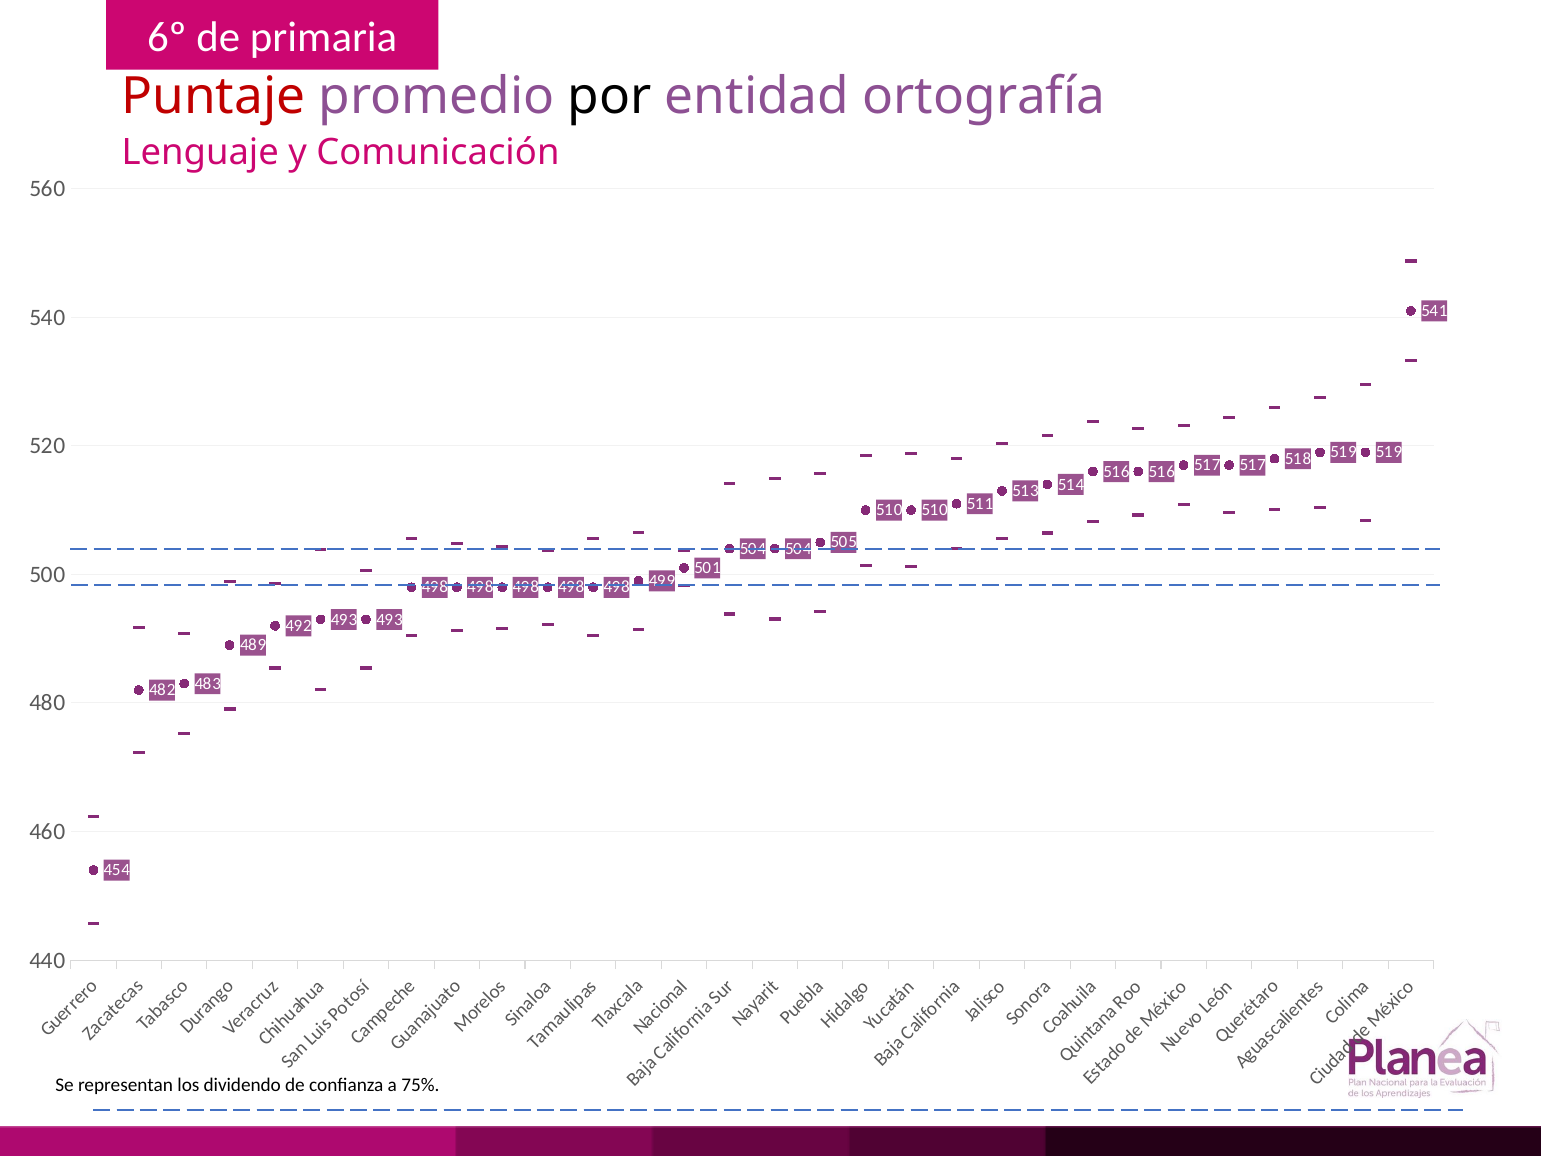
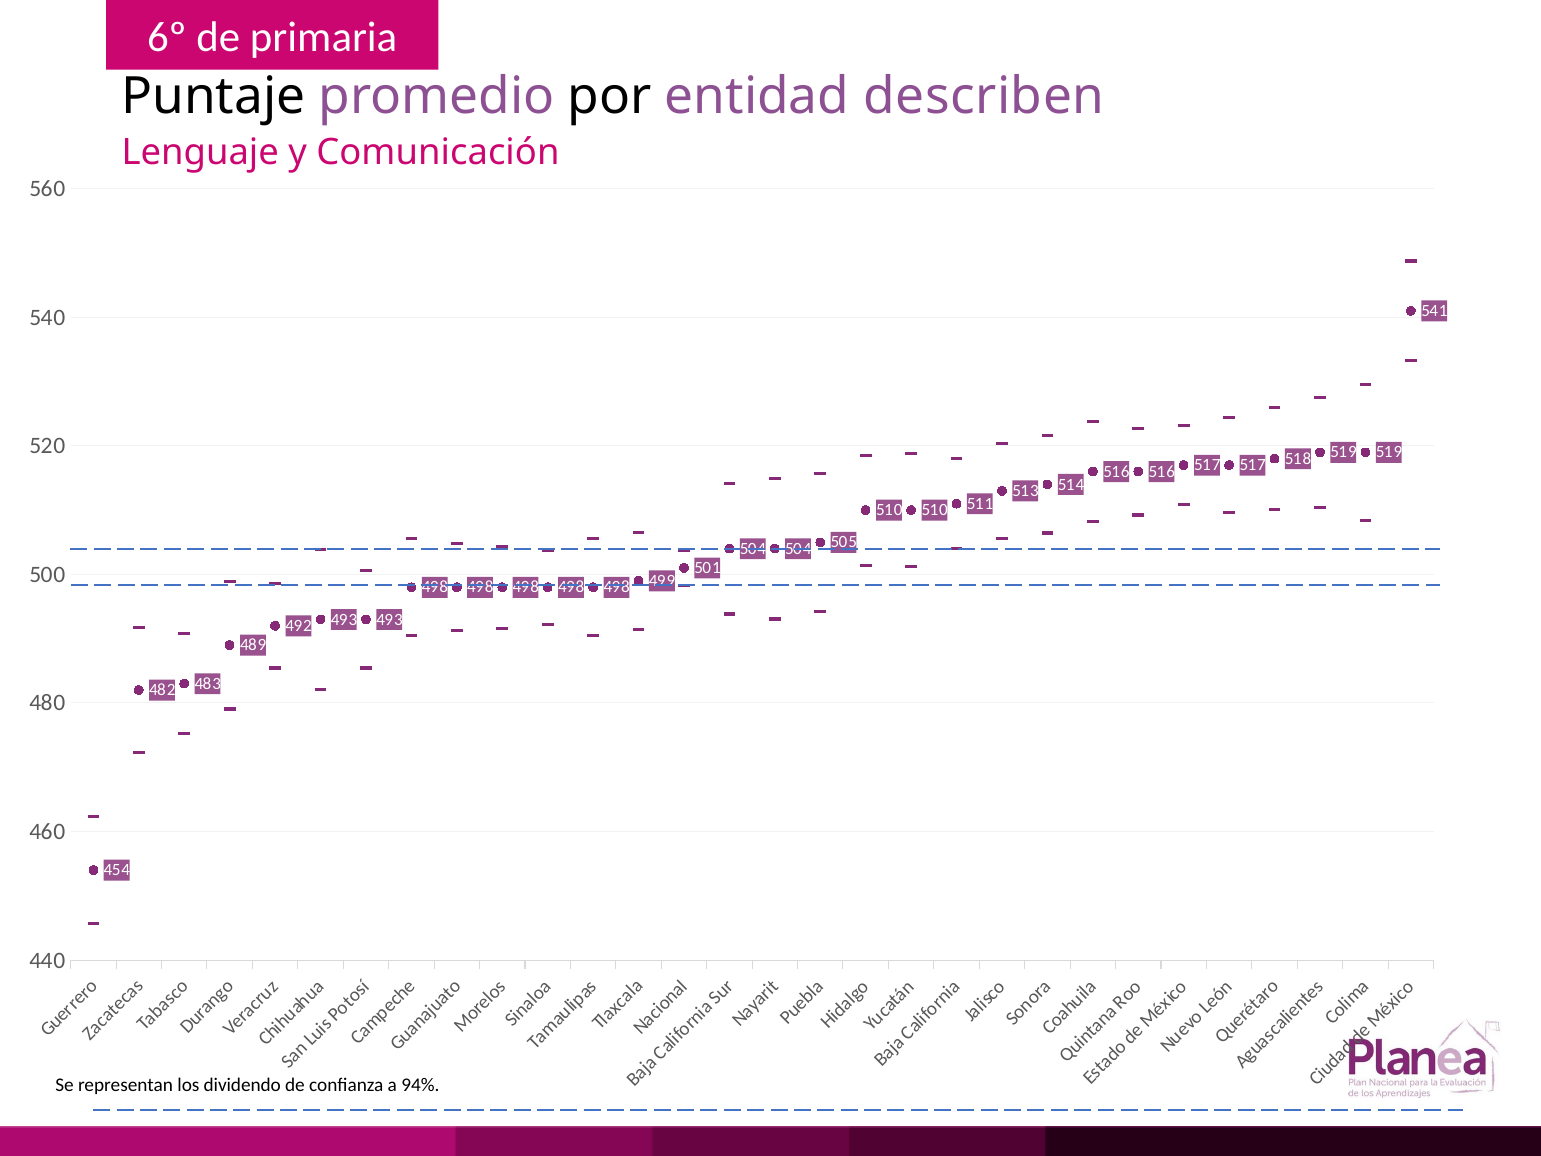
Puntaje colour: red -> black (213, 97)
ortografía: ortografía -> describen (984, 97)
75%: 75% -> 94% (420, 1085)
